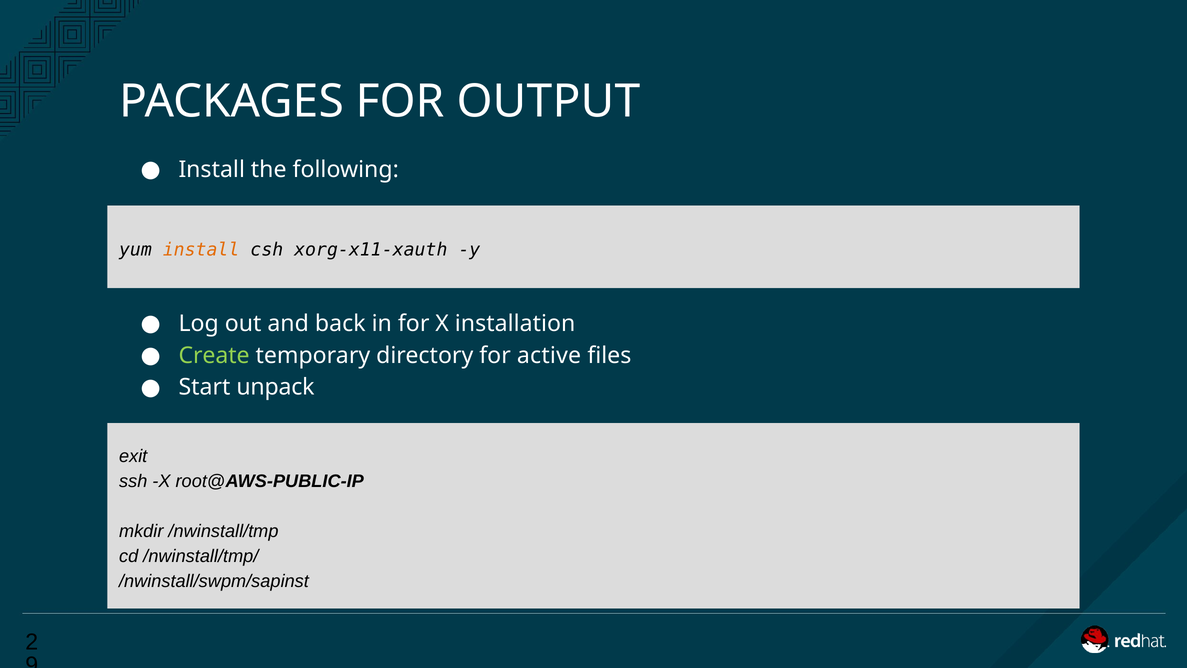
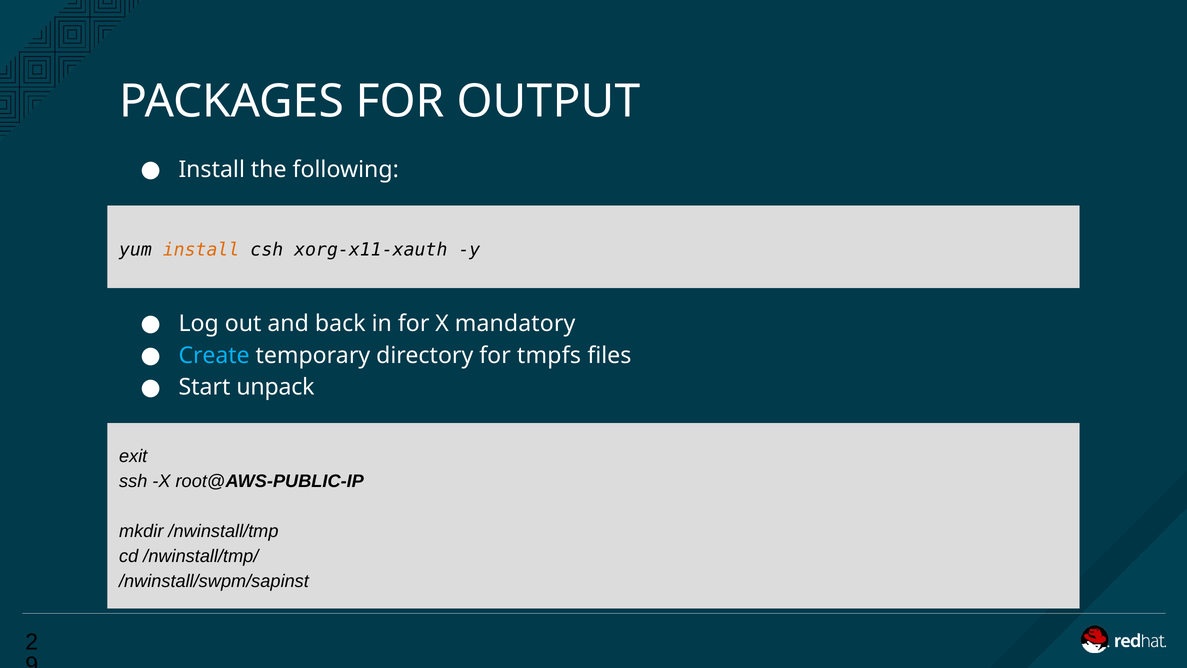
installation: installation -> mandatory (515, 323)
Create colour: light green -> light blue (214, 355)
active: active -> tmpfs (549, 355)
